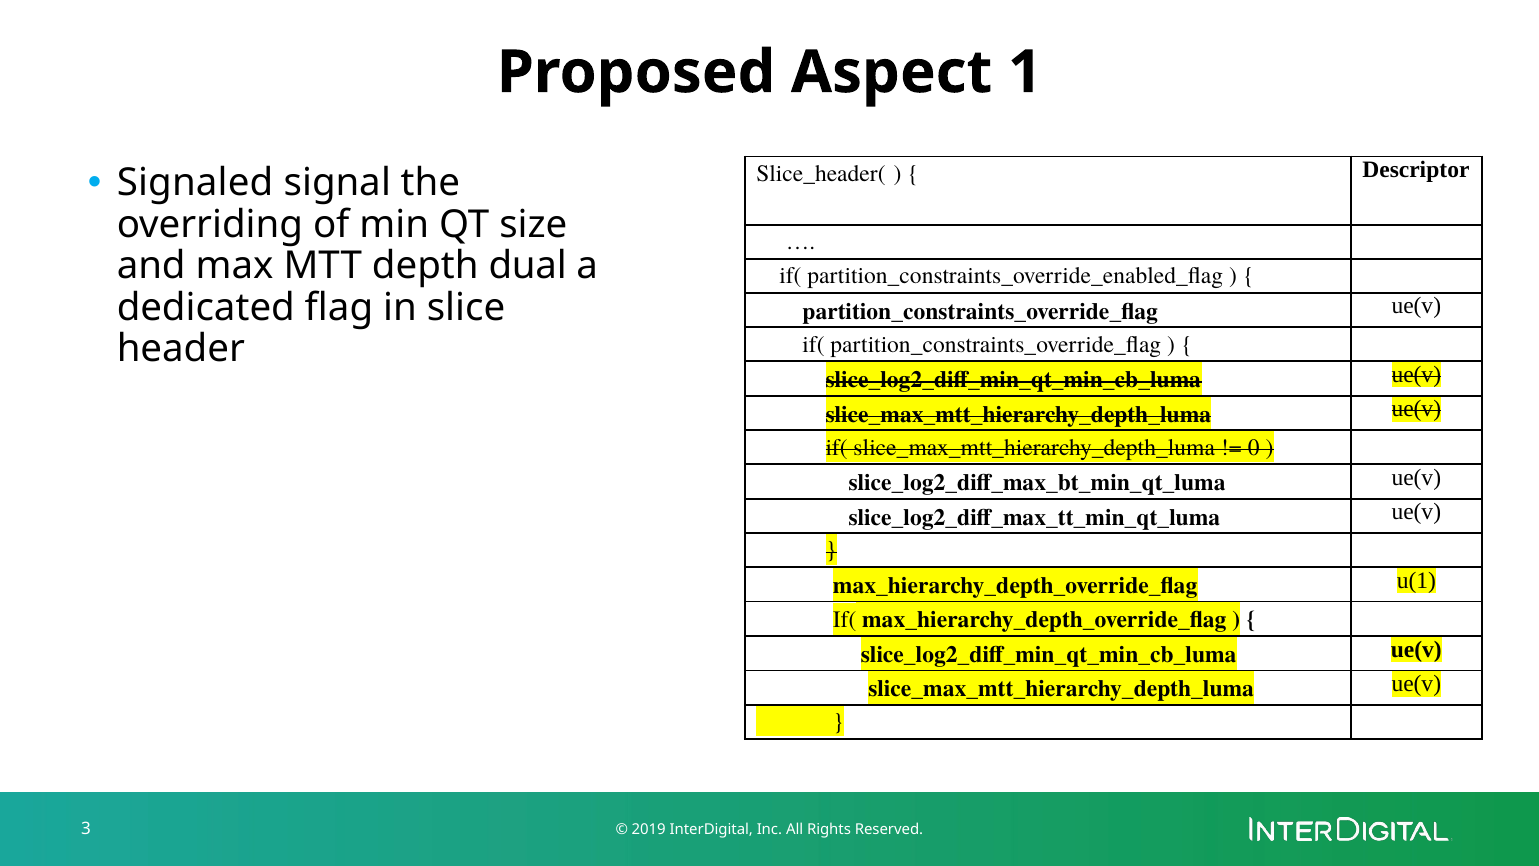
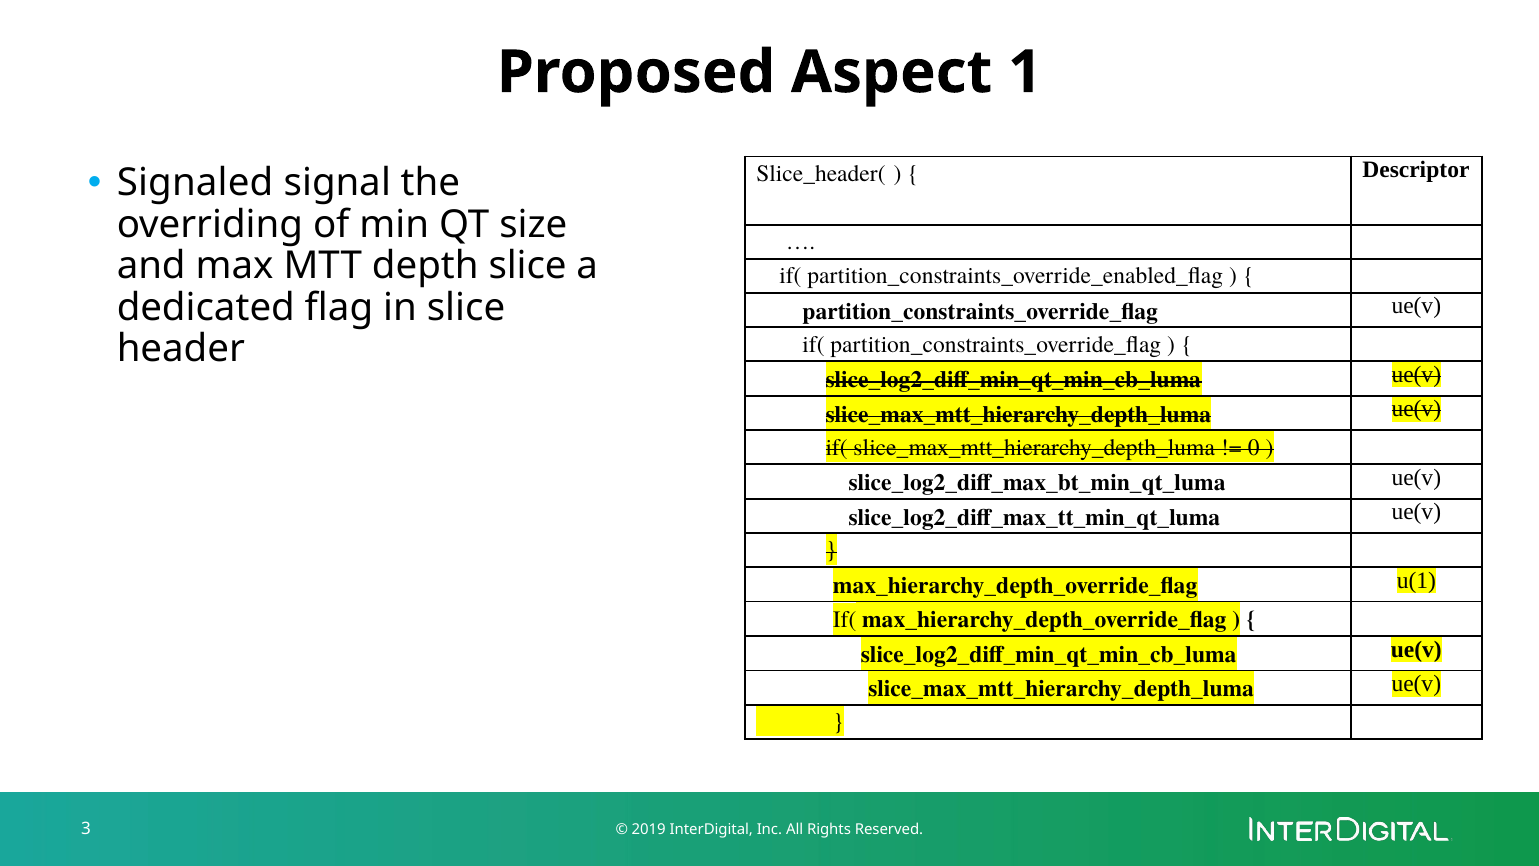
depth dual: dual -> slice (528, 266)
